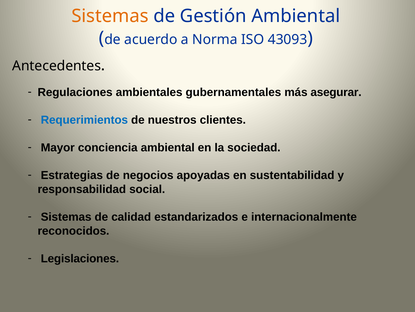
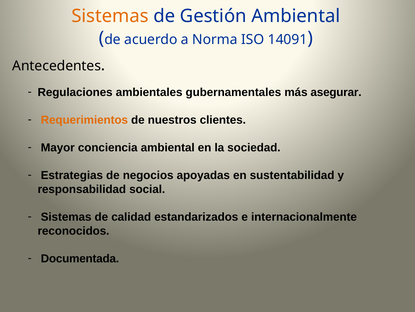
43093: 43093 -> 14091 (288, 40)
Requerimientos colour: blue -> orange (84, 120)
Legislaciones: Legislaciones -> Documentada (80, 258)
